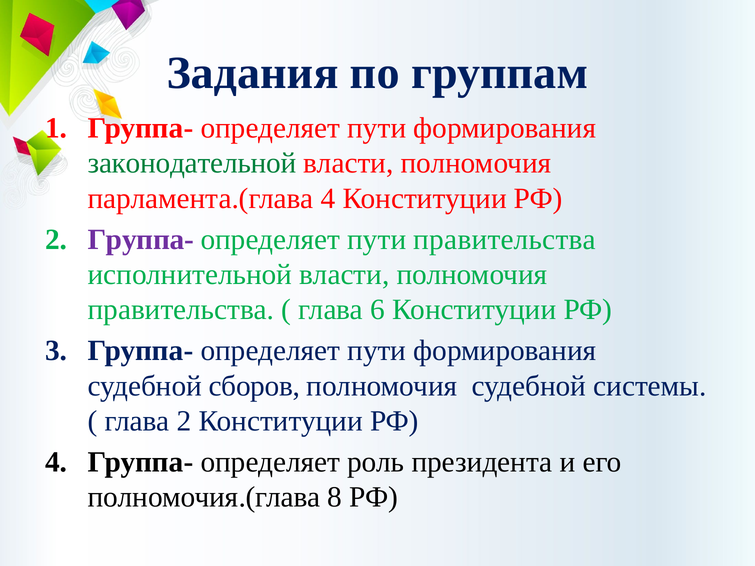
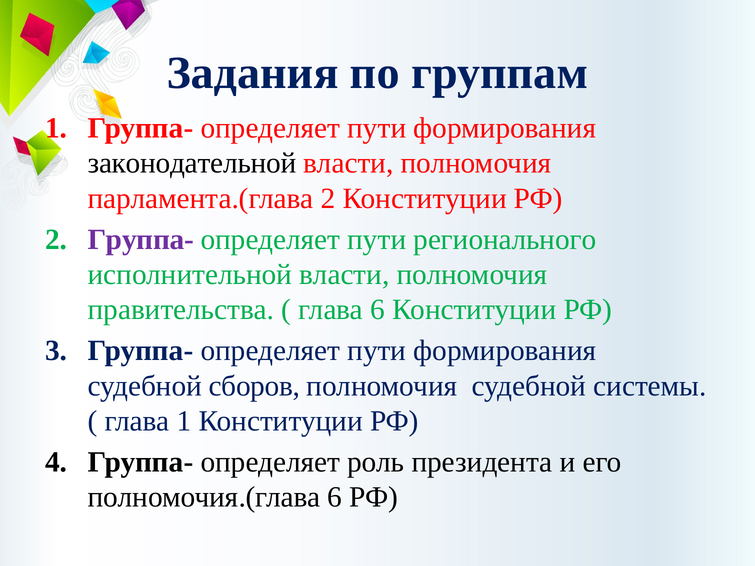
законодательной colour: green -> black (192, 163)
парламента.(глава 4: 4 -> 2 (328, 198)
пути правительства: правительства -> регионального (505, 240)
глава 2: 2 -> 1 (184, 421)
полномочия.(глава 8: 8 -> 6 (335, 497)
